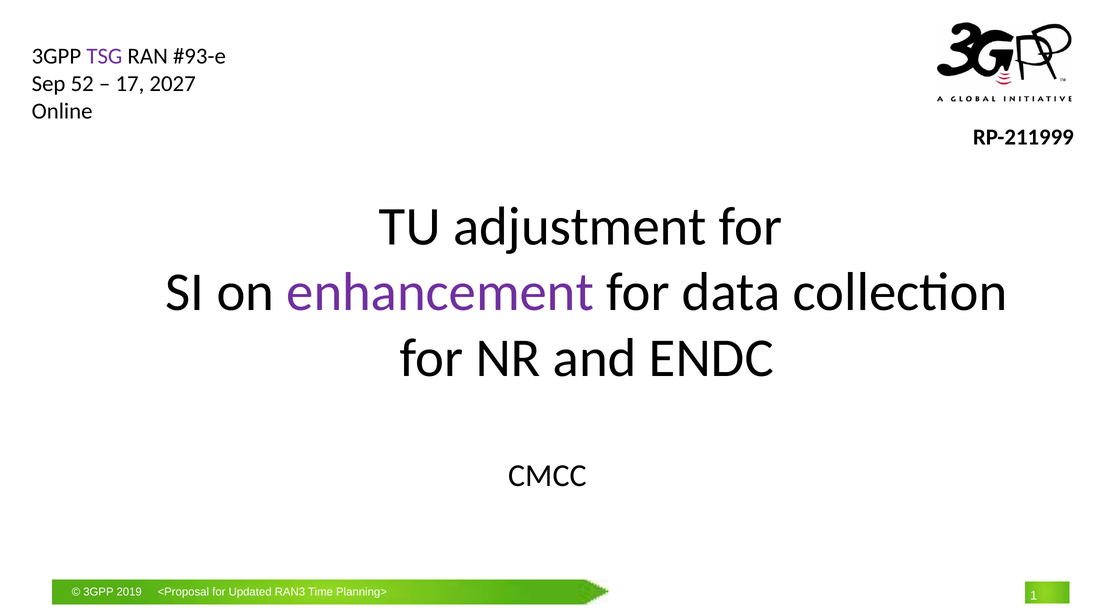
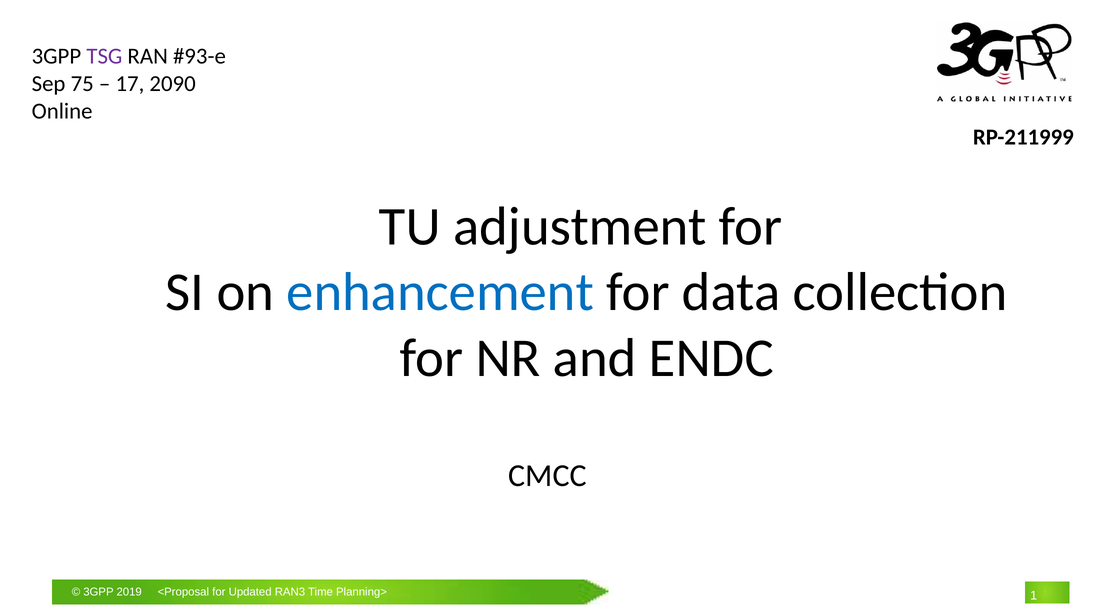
52: 52 -> 75 (82, 84)
2027: 2027 -> 2090 (173, 84)
enhancement colour: purple -> blue (440, 292)
